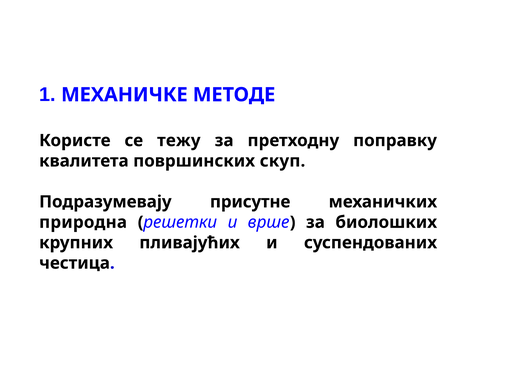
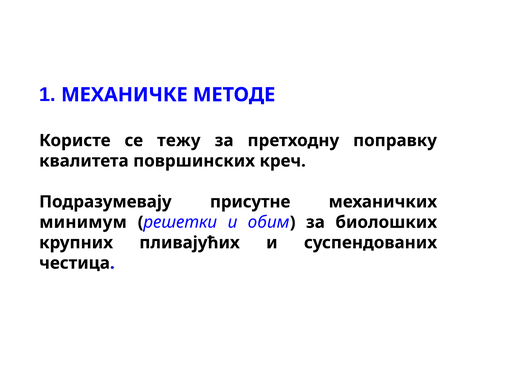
скуп: скуп -> креч (283, 161)
природна: природна -> минимум (83, 222)
врше: врше -> обим (269, 222)
